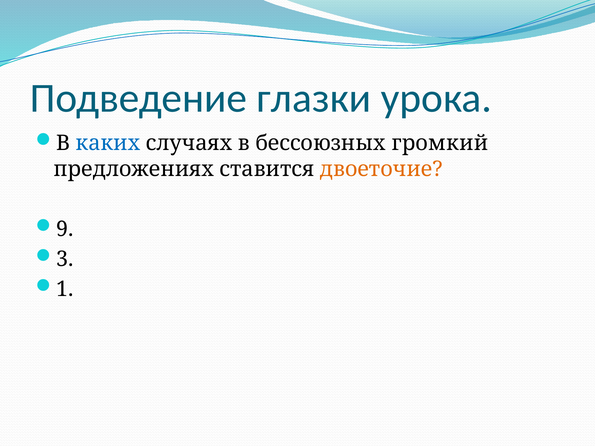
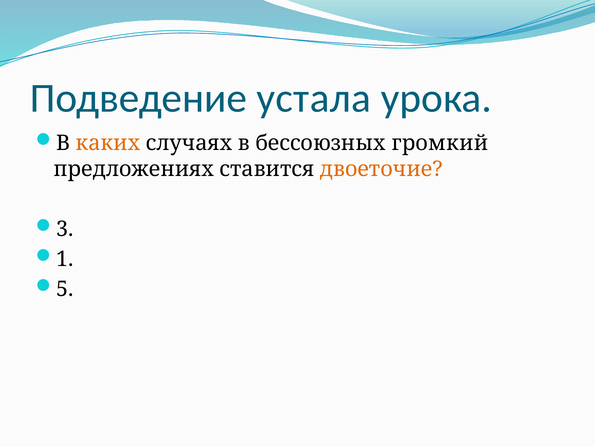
глазки: глазки -> устала (314, 98)
каких colour: blue -> orange (108, 143)
9: 9 -> 3 (65, 229)
3: 3 -> 1 (65, 259)
1: 1 -> 5 (65, 289)
